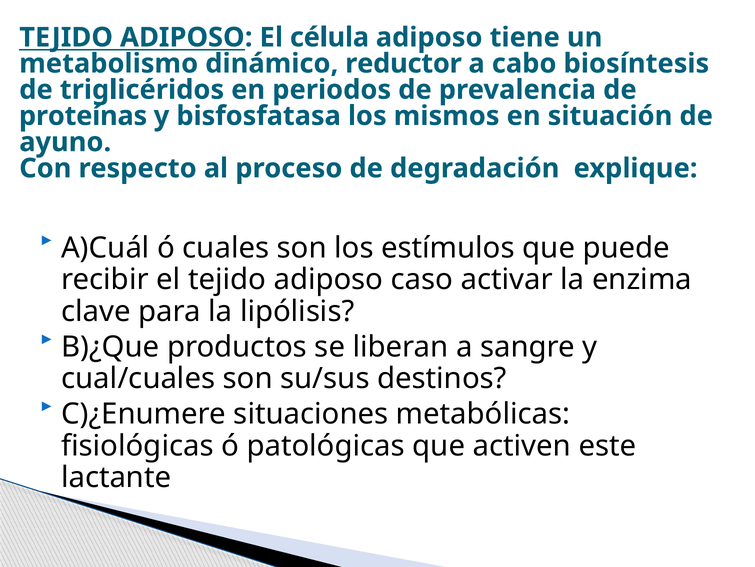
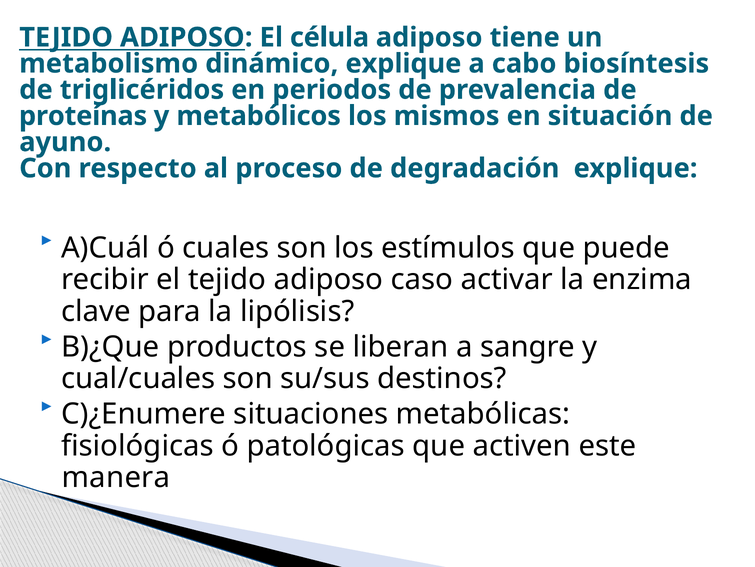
dinámico reductor: reductor -> explique (403, 64)
bisfosfatasa: bisfosfatasa -> metabólicos (259, 116)
lactante: lactante -> manera (116, 477)
